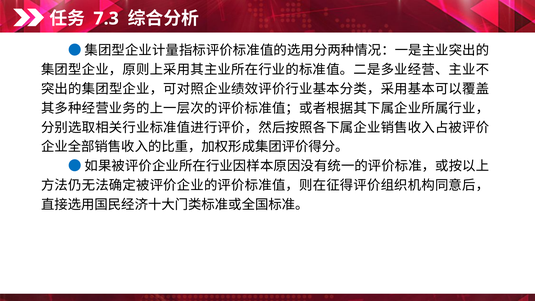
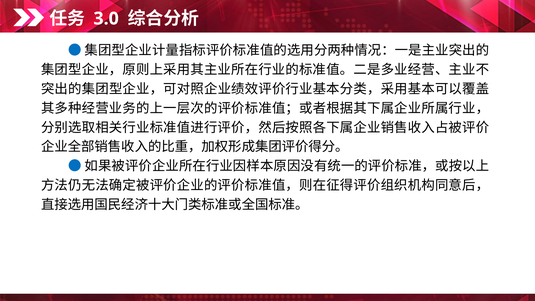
7.3: 7.3 -> 3.0 (106, 19)
